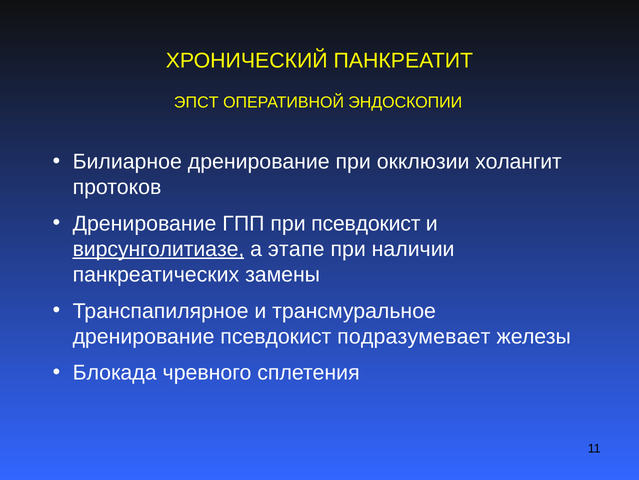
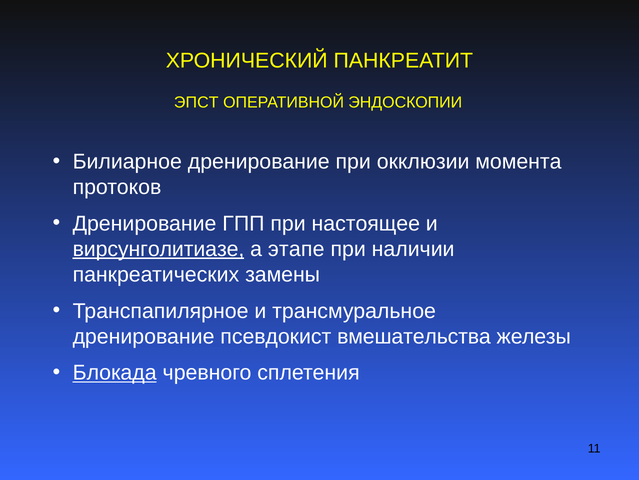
холангит: холангит -> момента (518, 161)
при псевдокист: псевдокист -> настоящее (366, 223)
подразумевает: подразумевает -> вмешательства (414, 336)
Блокада underline: none -> present (115, 372)
